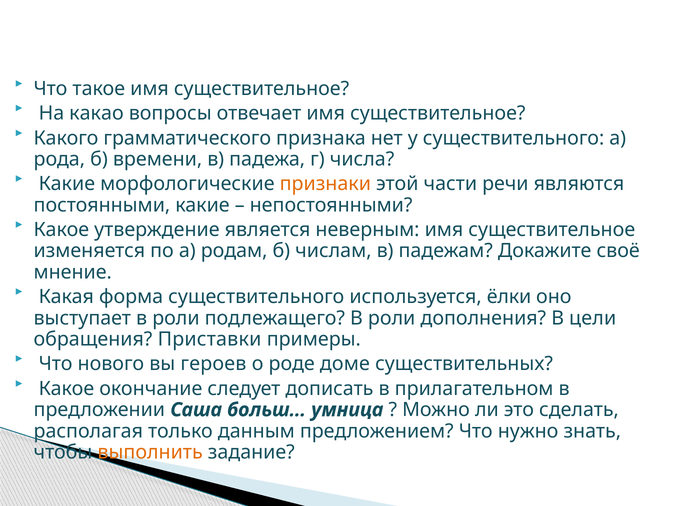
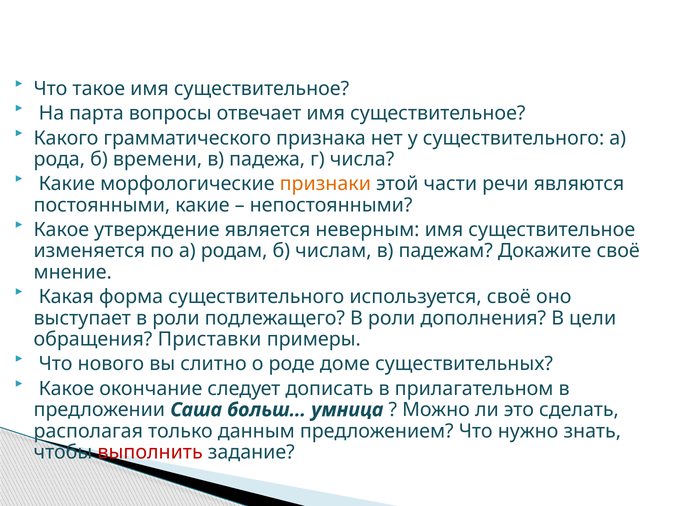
какао: какао -> парта (96, 113)
используется ёлки: ёлки -> своё (509, 297)
героев: героев -> слитно (214, 364)
выполнить colour: orange -> red (150, 452)
